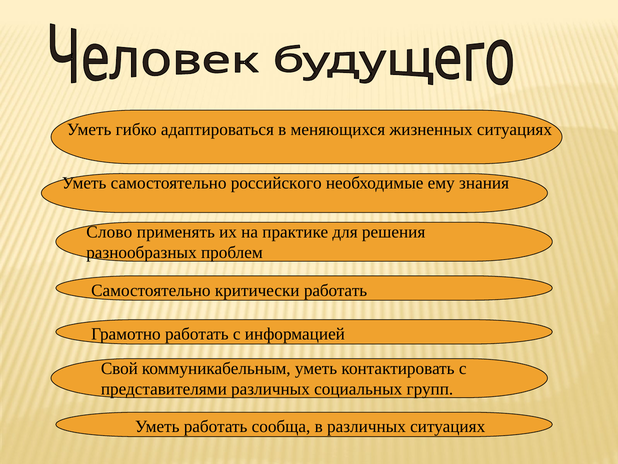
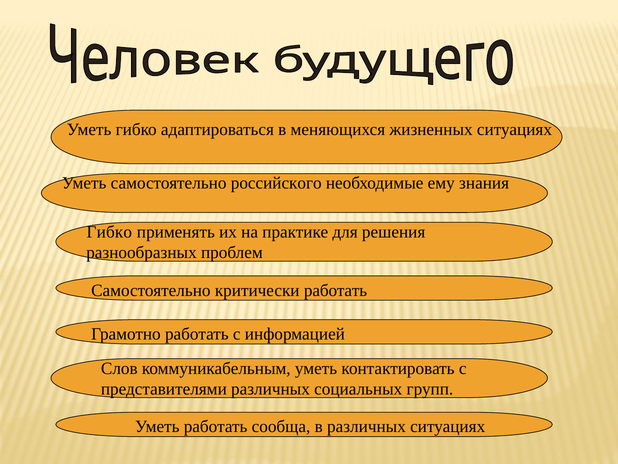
Слово: Слово -> Гибко (109, 232)
Свой: Свой -> Слов (119, 368)
